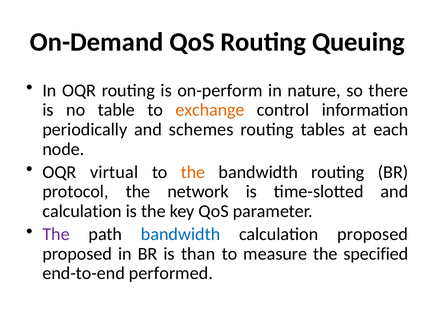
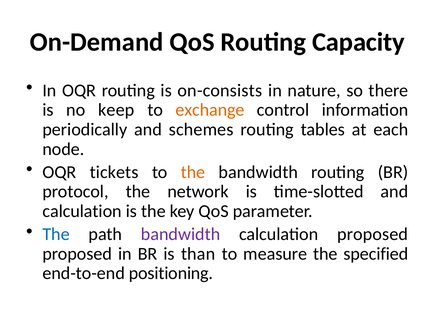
Queuing: Queuing -> Capacity (358, 42)
on-perform: on-perform -> on-consists (220, 90)
table: table -> keep (116, 110)
virtual: virtual -> tickets (114, 172)
The colour: purple -> blue (56, 234)
bandwidth colour: blue -> purple (181, 234)
performed: performed -> positioning (171, 274)
